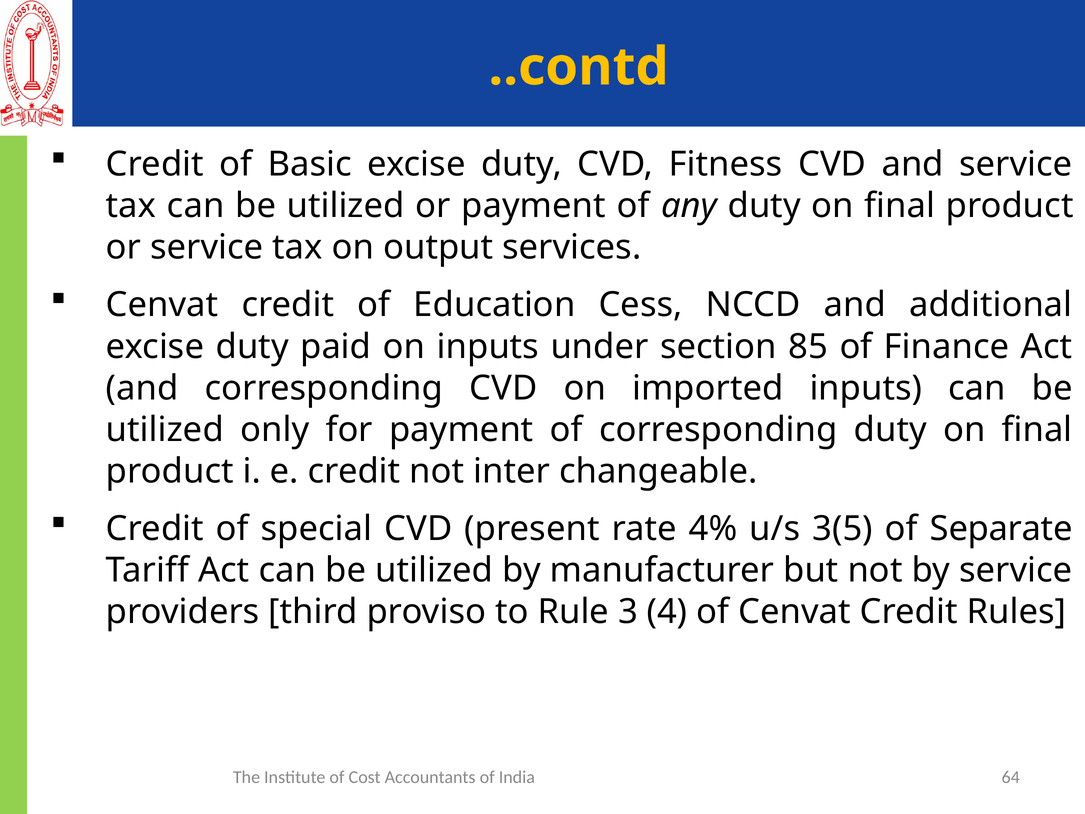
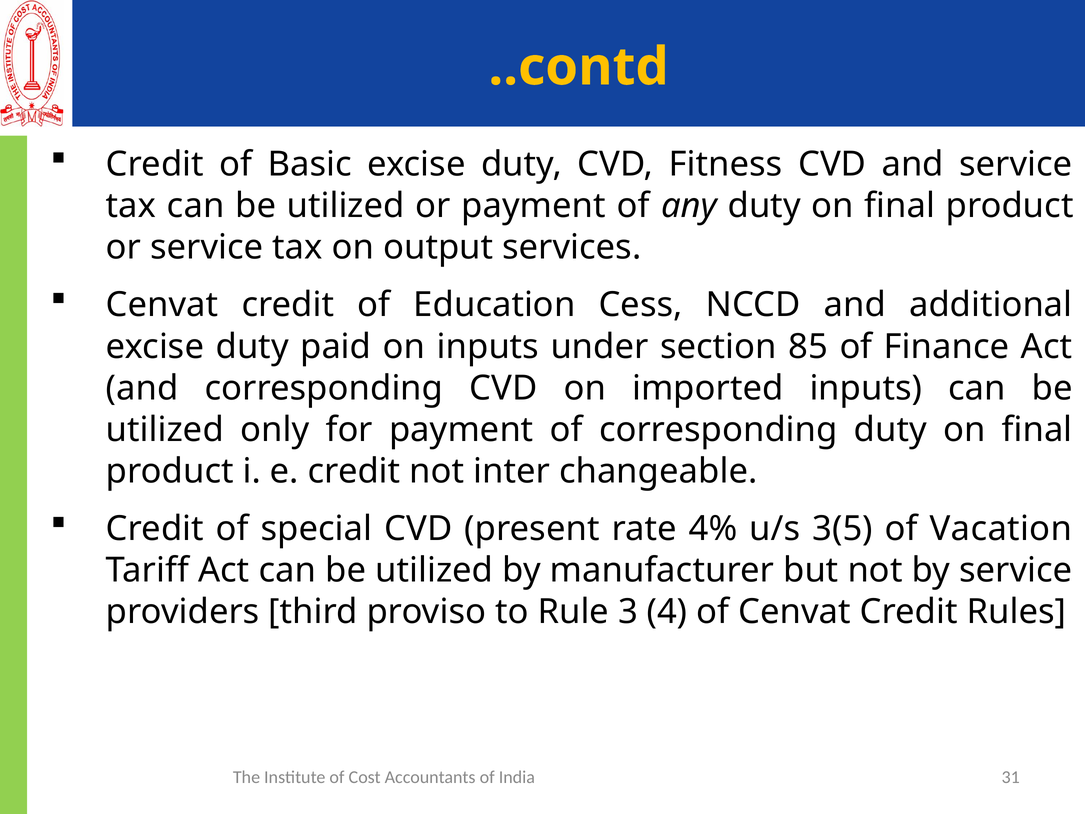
Separate: Separate -> Vacation (1001, 529)
64: 64 -> 31 (1011, 777)
